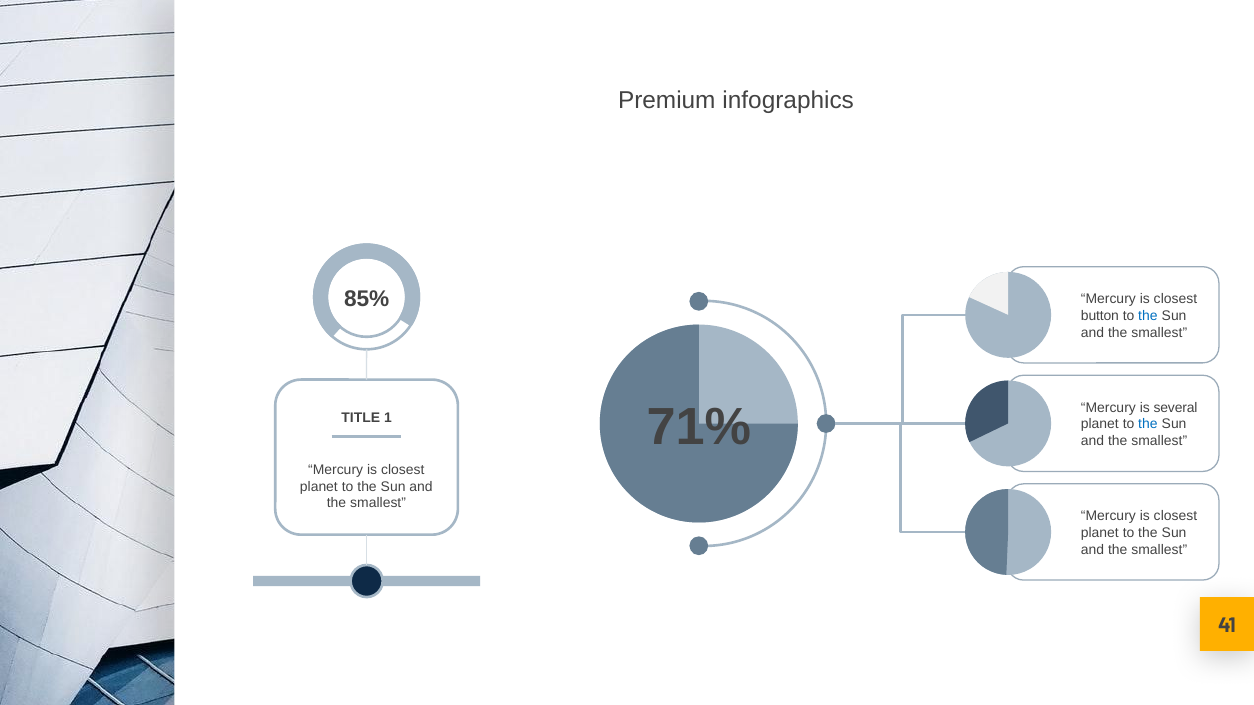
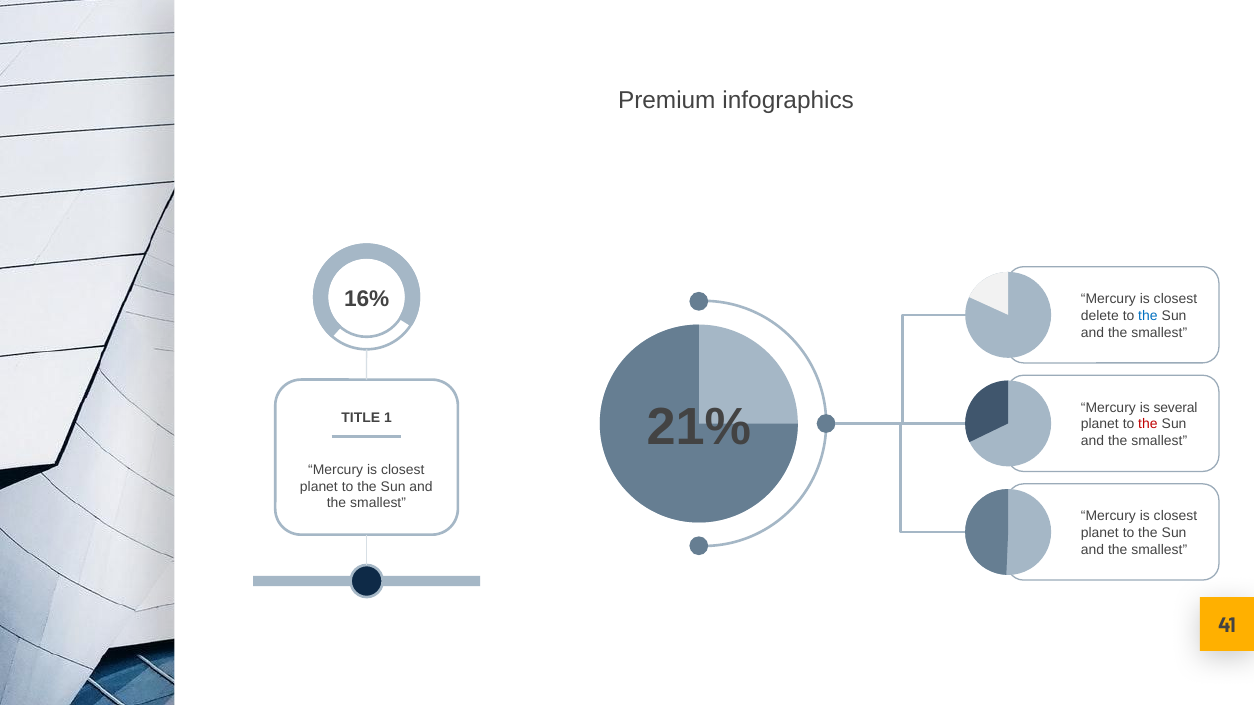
85%: 85% -> 16% (367, 299)
button: button -> delete (1100, 316)
71%: 71% -> 21% (699, 427)
the colour: blue -> red (1148, 425)
